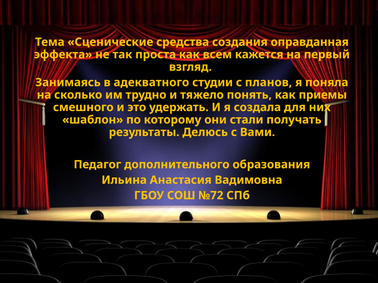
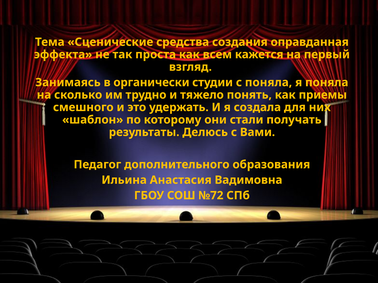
адекватного: адекватного -> органически (151, 83)
с планов: планов -> поняла (268, 83)
